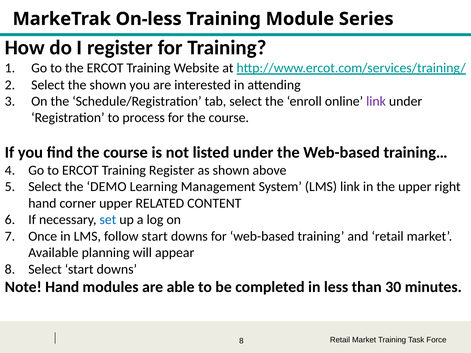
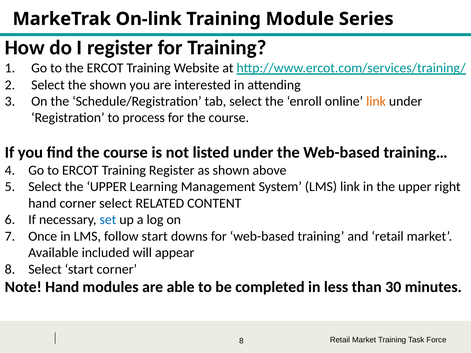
On-less: On-less -> On-link (149, 19)
link colour: purple -> orange (376, 101)
Select the DEMO: DEMO -> UPPER (107, 187)
corner upper: upper -> select (116, 203)
planning: planning -> included (106, 253)
Select start downs: downs -> corner (117, 269)
